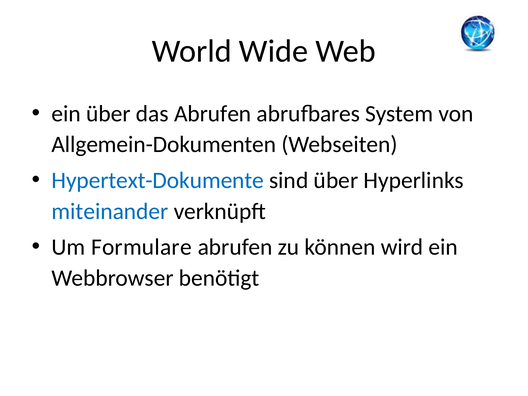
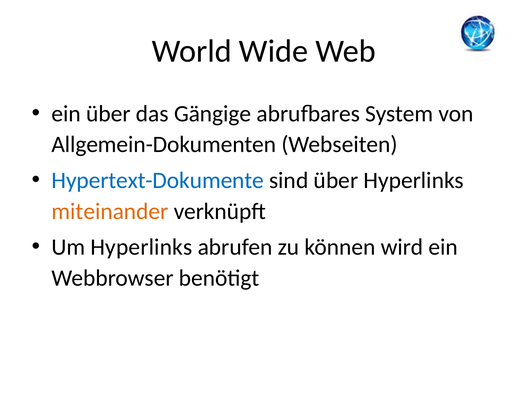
das Abrufen: Abrufen -> Gängige (213, 114)
miteinander colour: blue -> orange (110, 211)
Um Formulare: Formulare -> Hyperlinks (141, 247)
